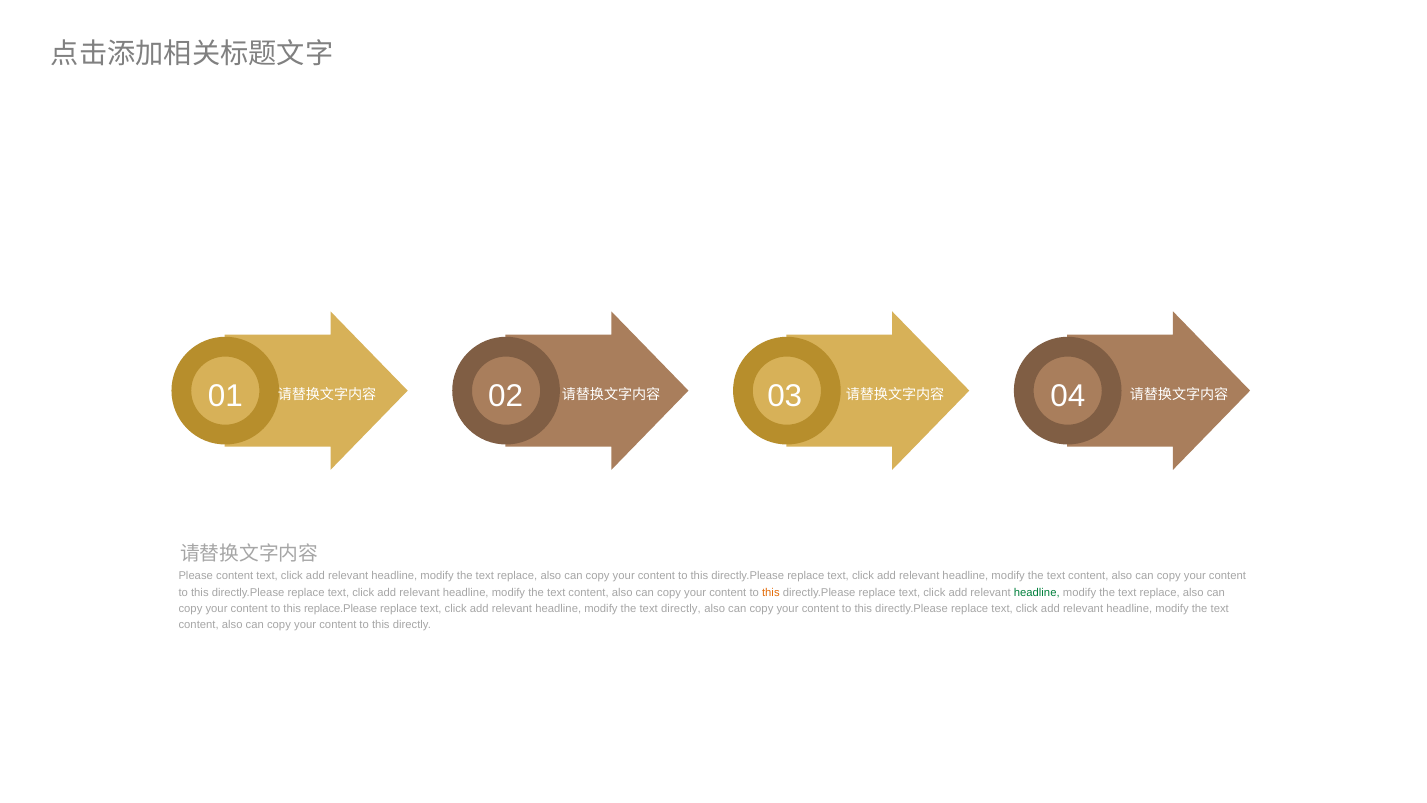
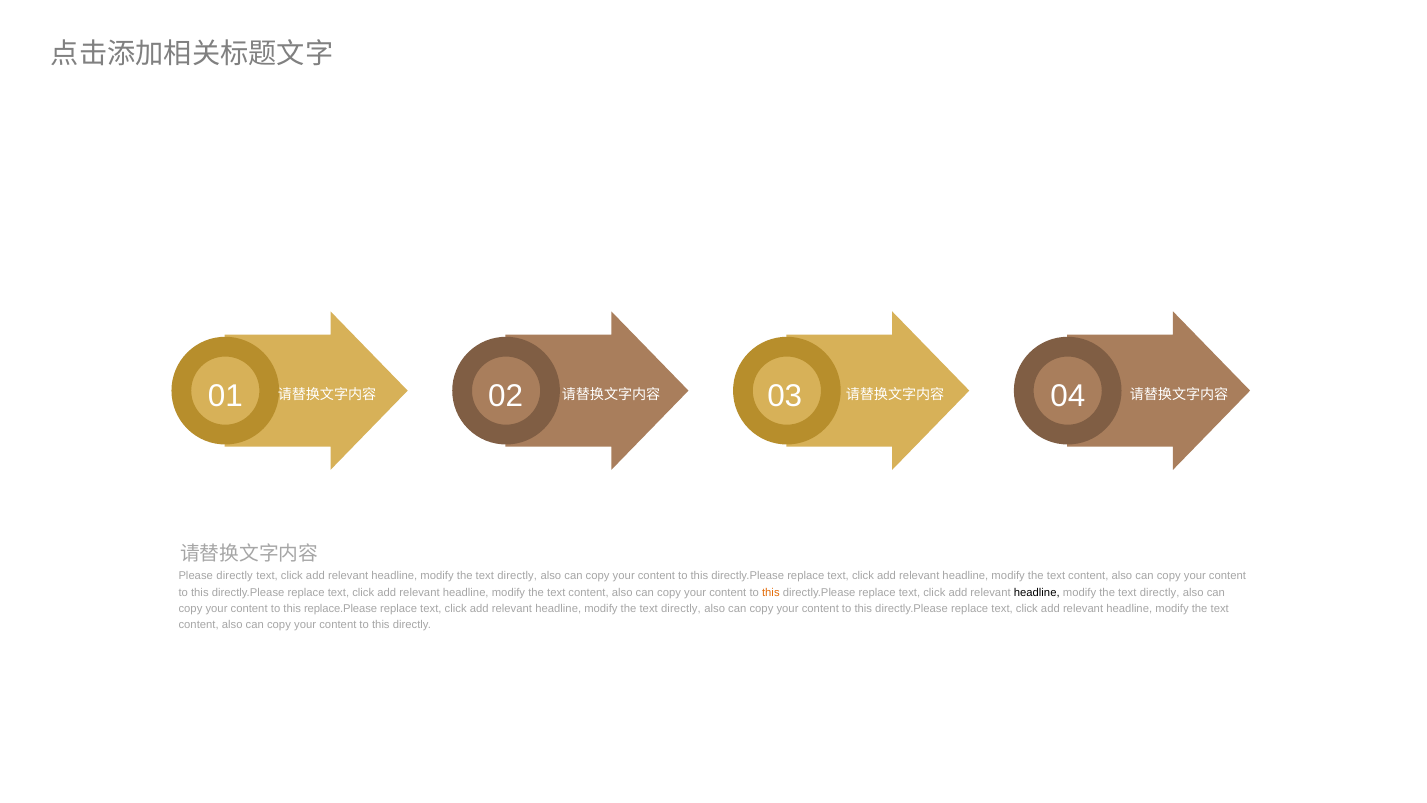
Please content: content -> directly (235, 576)
replace: replace -> directly (517, 576)
headline colour: green -> black (1037, 592)
replace: replace -> directly (1160, 592)
